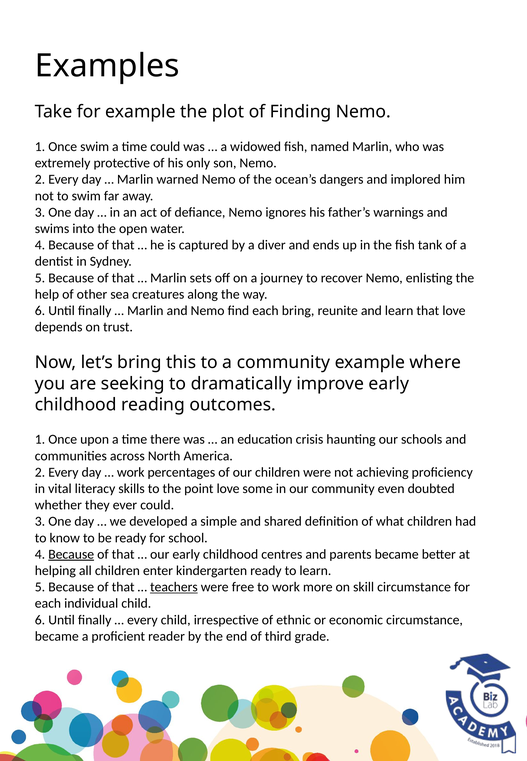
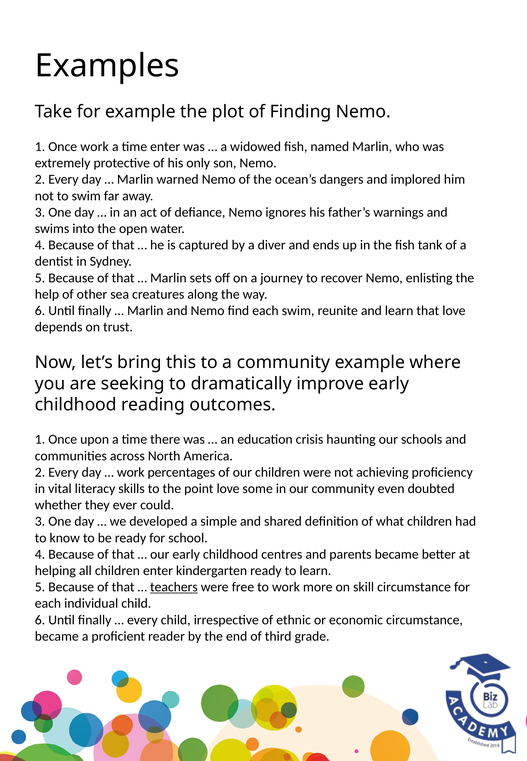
Once swim: swim -> work (95, 147)
time could: could -> enter (165, 147)
each bring: bring -> swim (298, 311)
Because underline: present -> none (71, 554)
